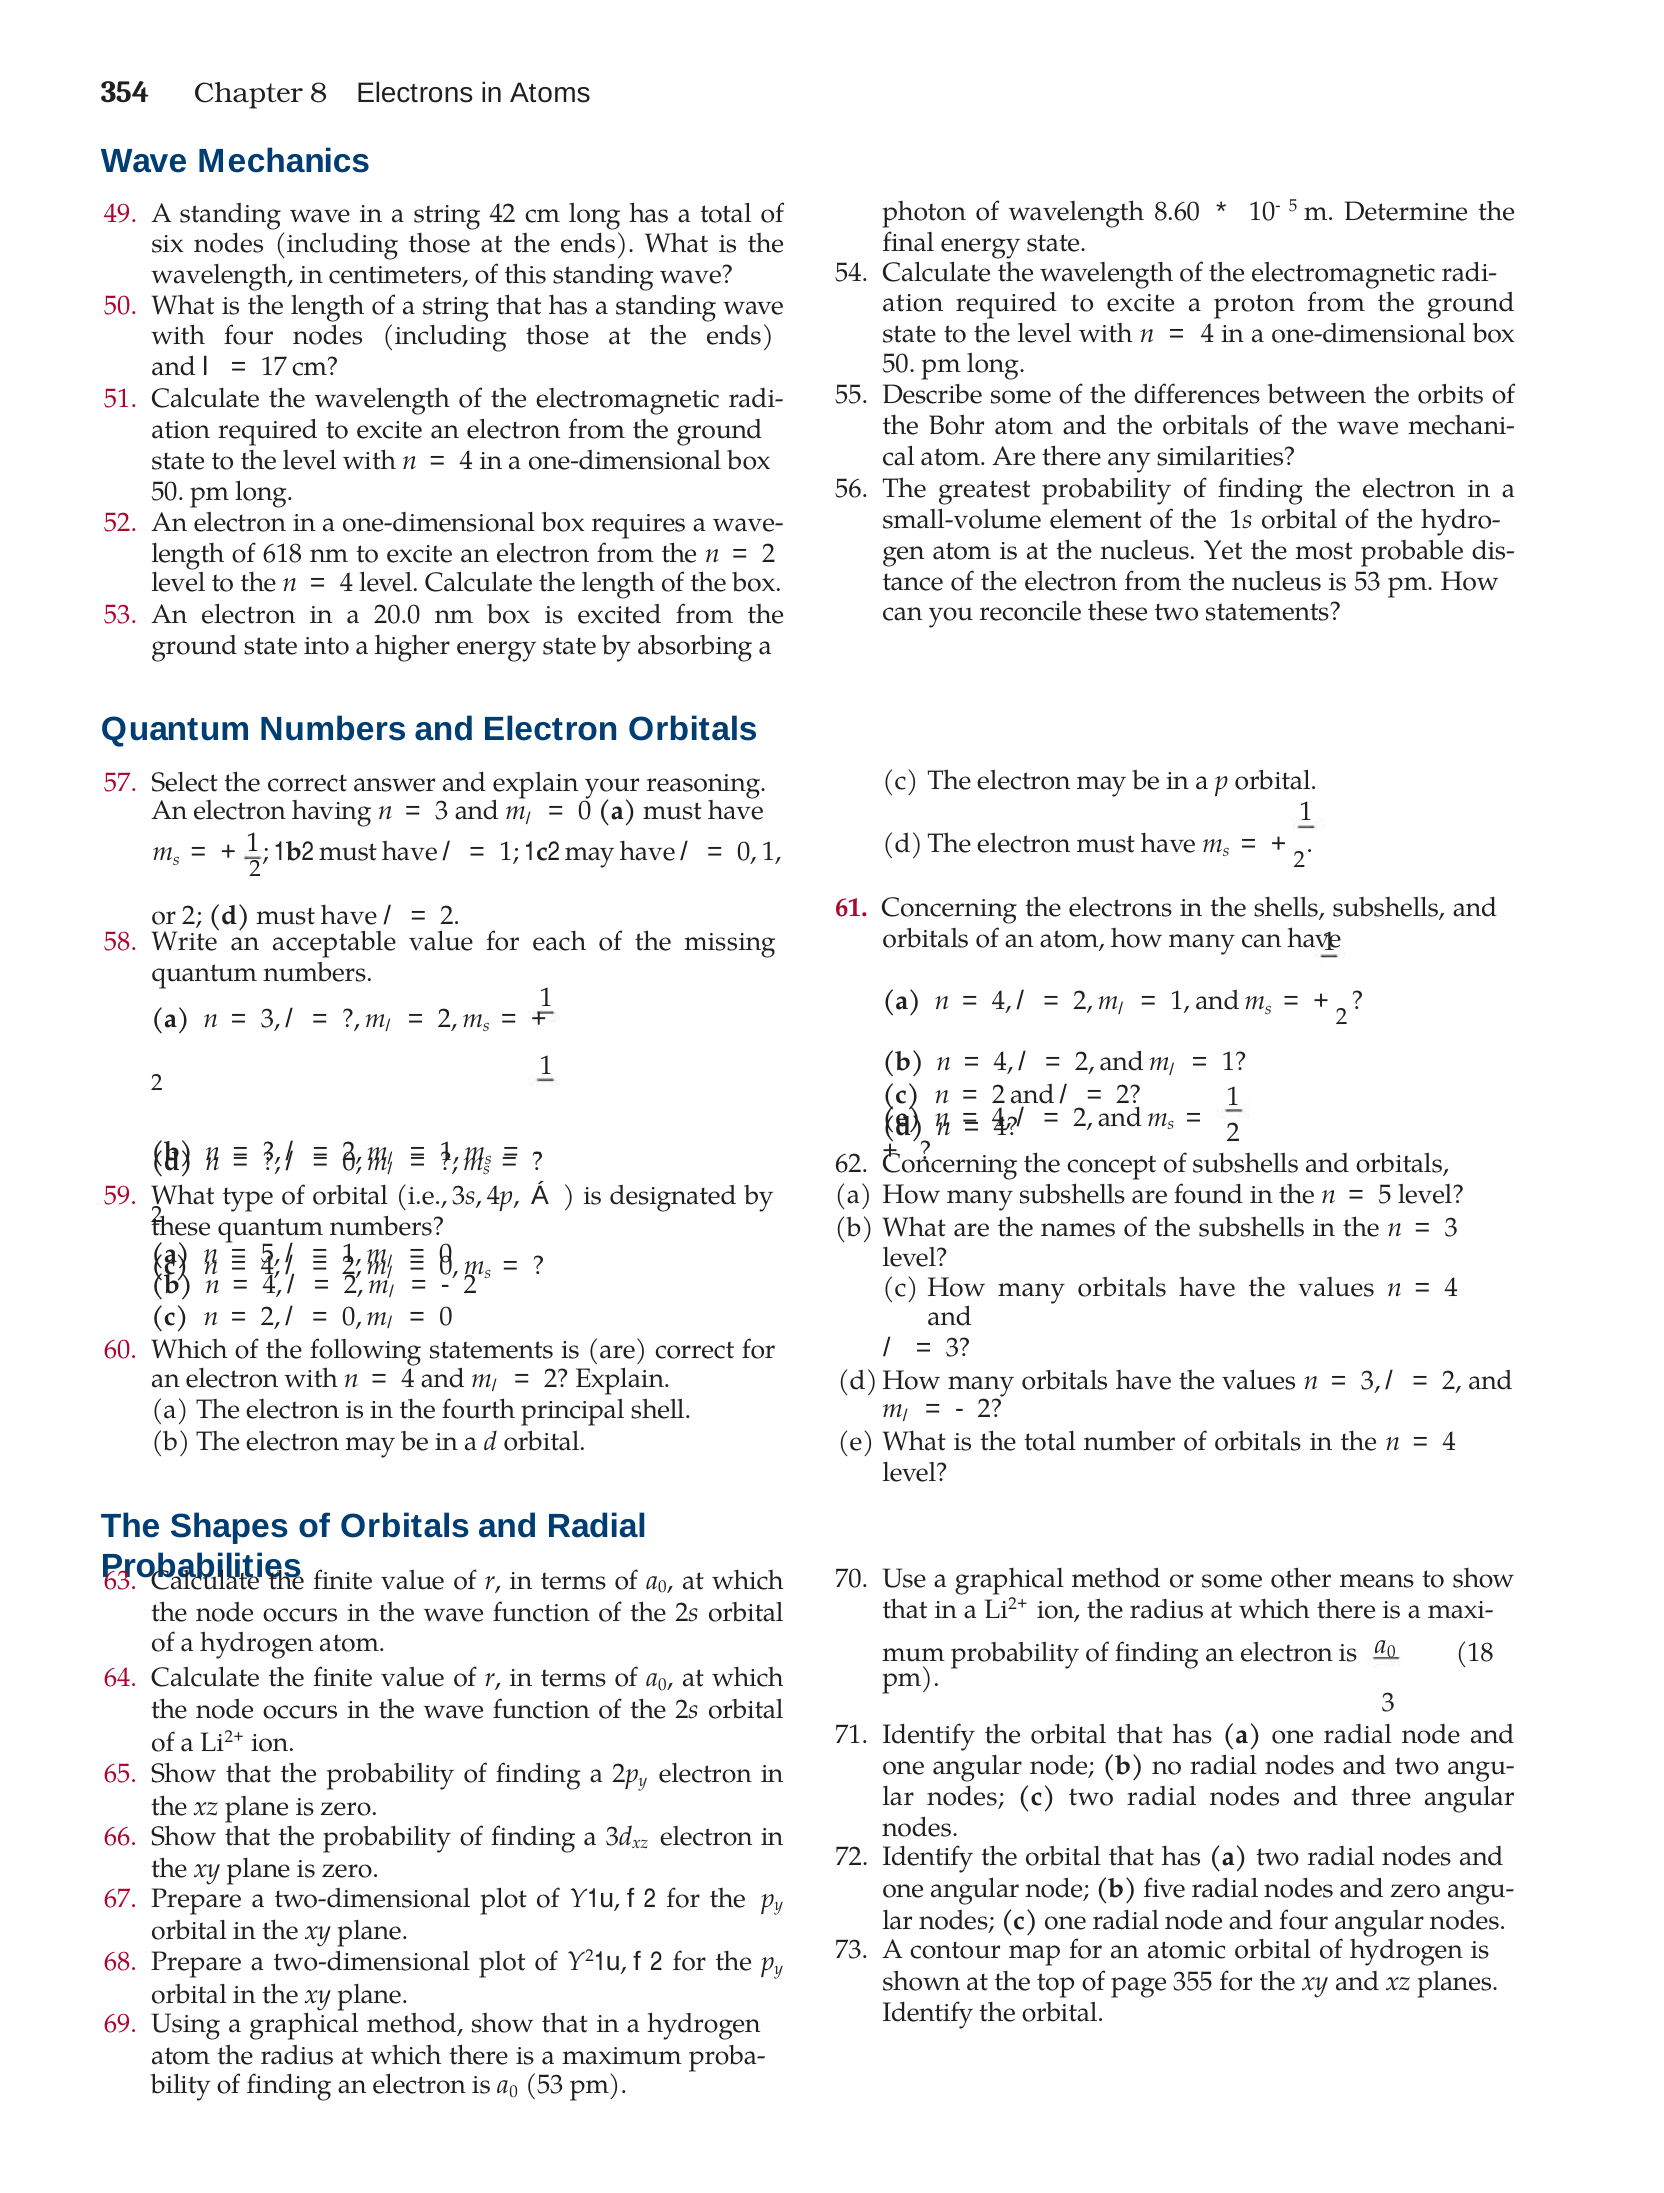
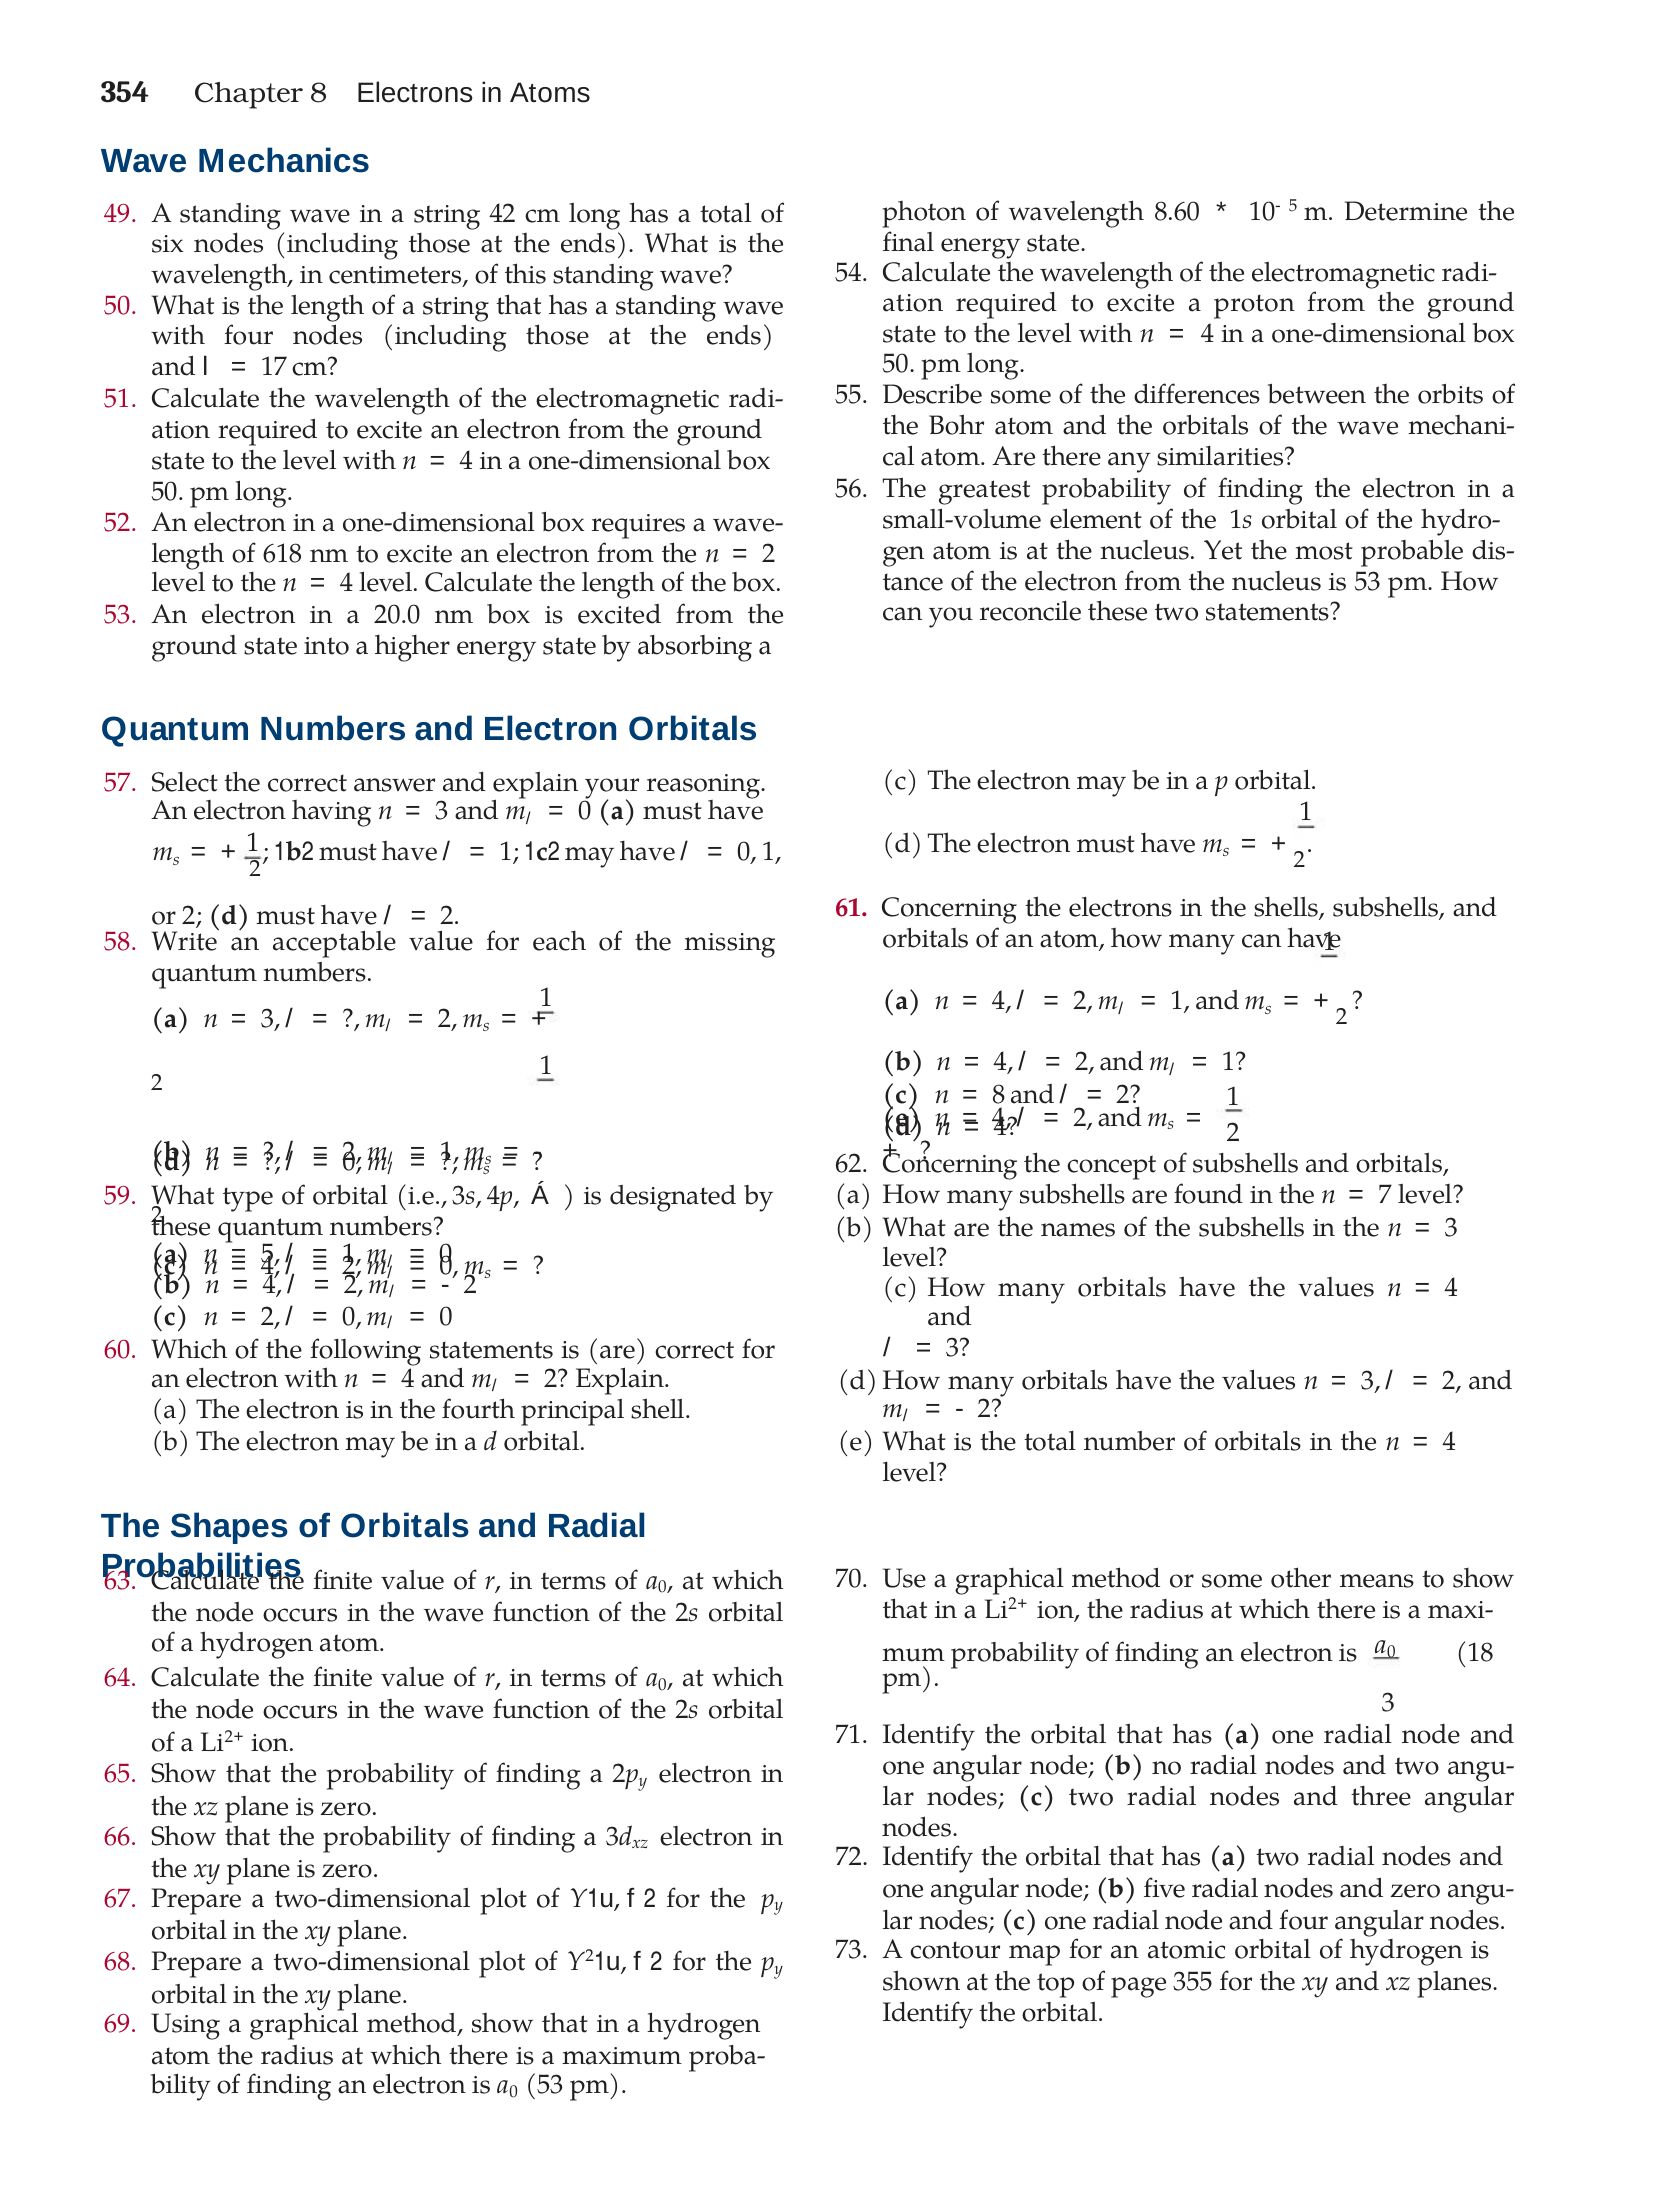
2: 2 -> 8 (999, 1095)
5: 5 -> 7 (1385, 1195)
